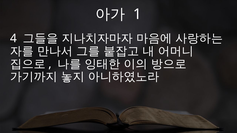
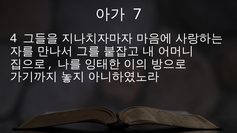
1: 1 -> 7 (137, 14)
